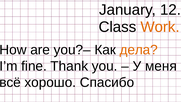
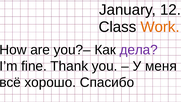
дела colour: orange -> purple (139, 50)
